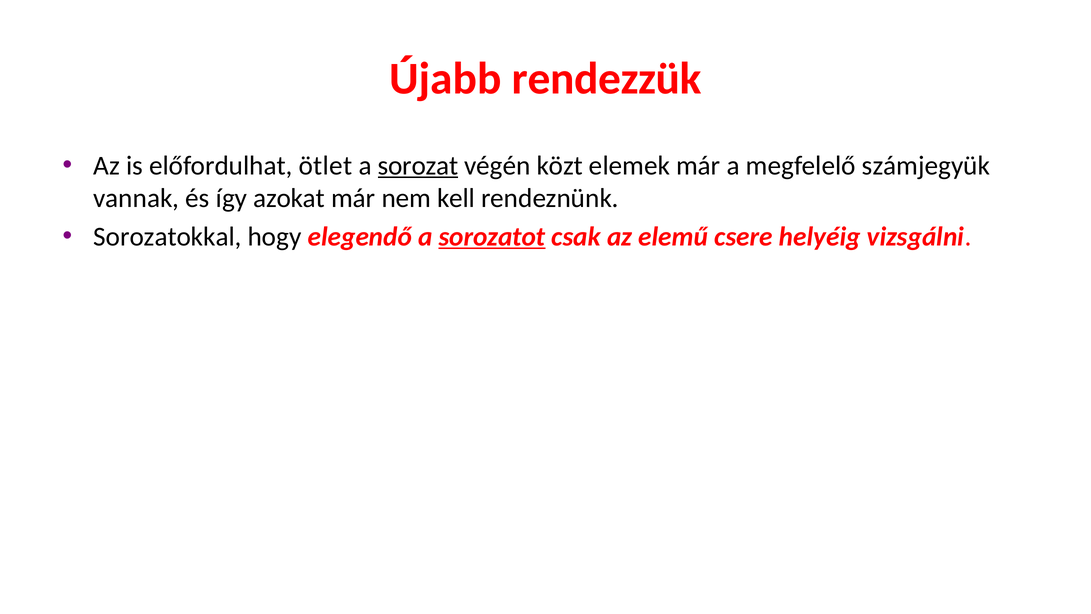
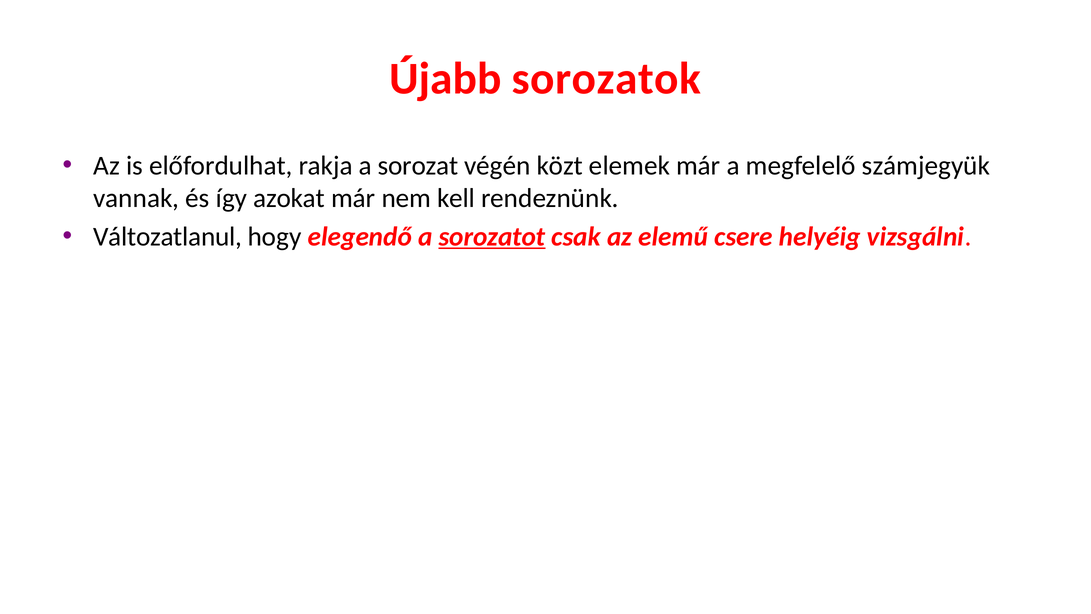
rendezzük: rendezzük -> sorozatok (606, 79)
ötlet: ötlet -> rakja (326, 166)
sorozat underline: present -> none (418, 166)
Sorozatokkal: Sorozatokkal -> Változatlanul (168, 236)
